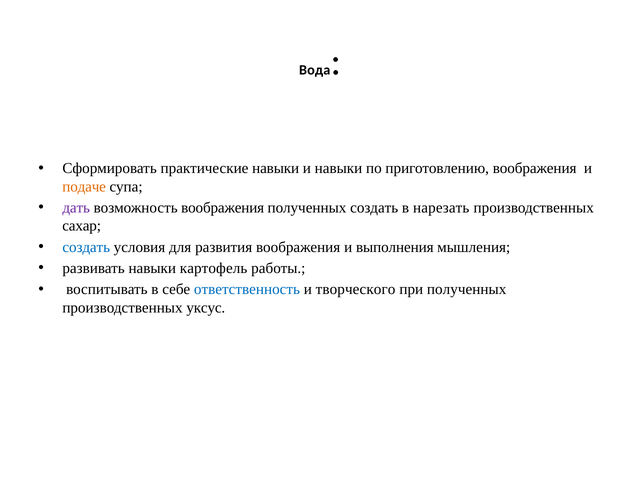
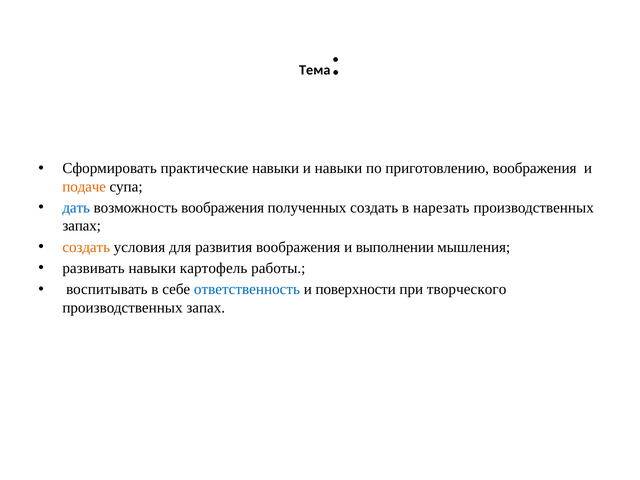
Вода: Вода -> Тема (315, 70)
дать colour: purple -> blue (76, 208)
сахар: сахар -> запах (82, 226)
создать colour: blue -> orange (86, 247)
выполнения: выполнения -> выполнении (395, 247)
творческого: творческого -> поверхности (356, 289)
при полученных: полученных -> творческого (467, 289)
уксус: уксус -> запах (206, 308)
